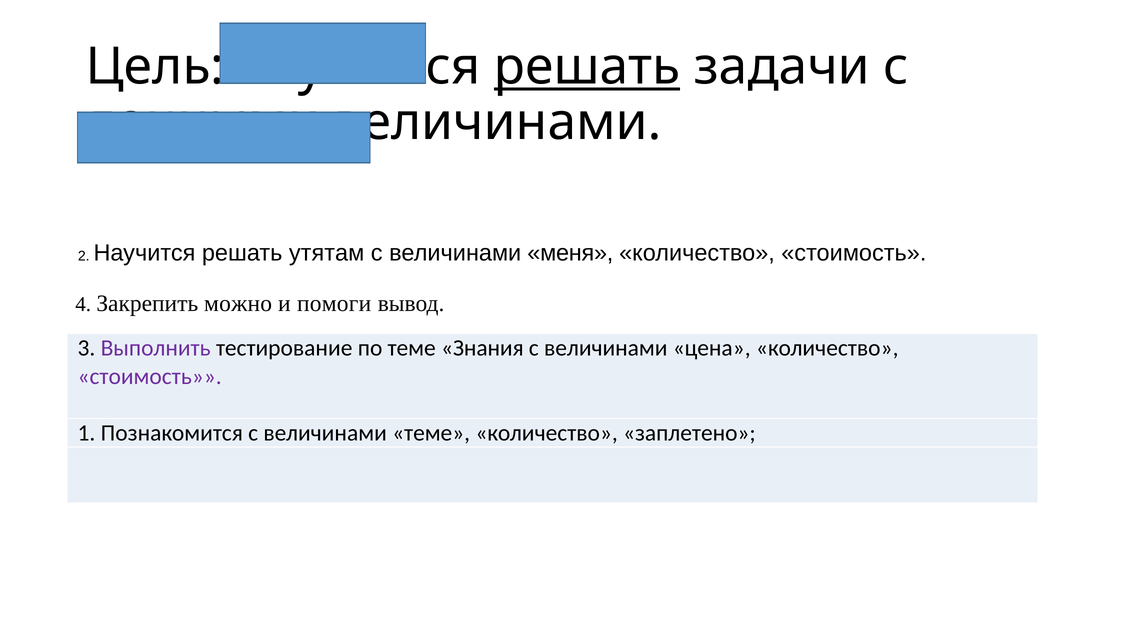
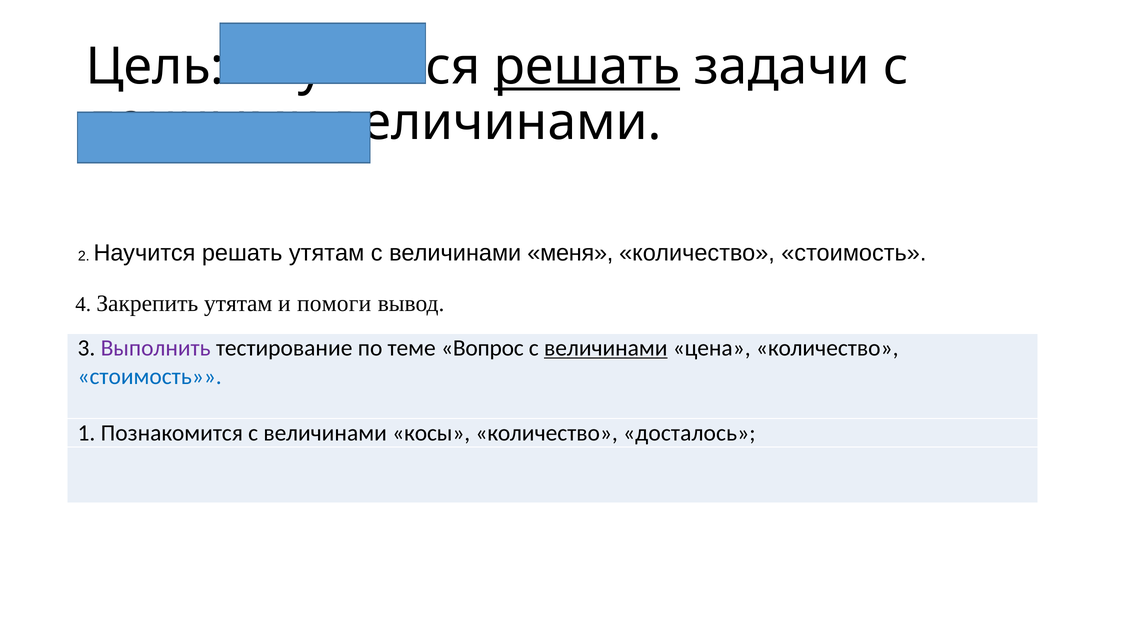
Закрепить можно: можно -> утятам (238, 304)
Знания: Знания -> Вопрос (482, 348)
величинами underline: none -> present (606, 348)
стоимость colour: purple -> blue (150, 377)
величинами теме: теме -> косы (431, 433)
заплетено: заплетено -> досталось (689, 433)
